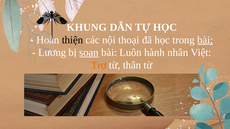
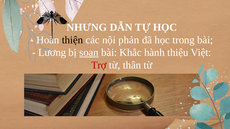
KHUNG: KHUNG -> NHƯNG (87, 27)
thoại: thoại -> phản (129, 40)
bài underline: present -> none (205, 40)
Luôn: Luôn -> Khắc (131, 53)
nhân: nhân -> thiệu (178, 53)
Trợ colour: orange -> red (99, 65)
